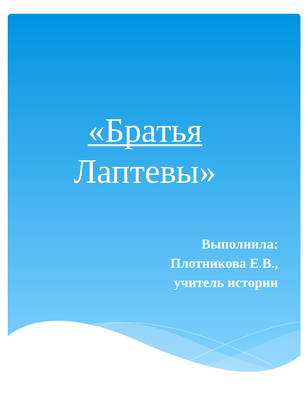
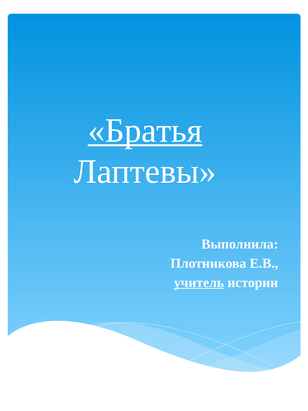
учитель underline: none -> present (199, 282)
